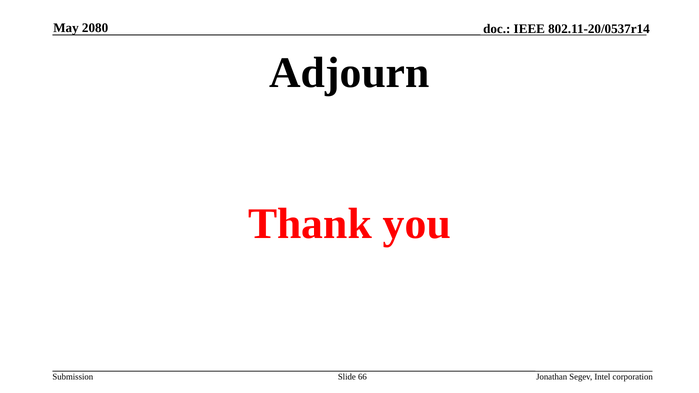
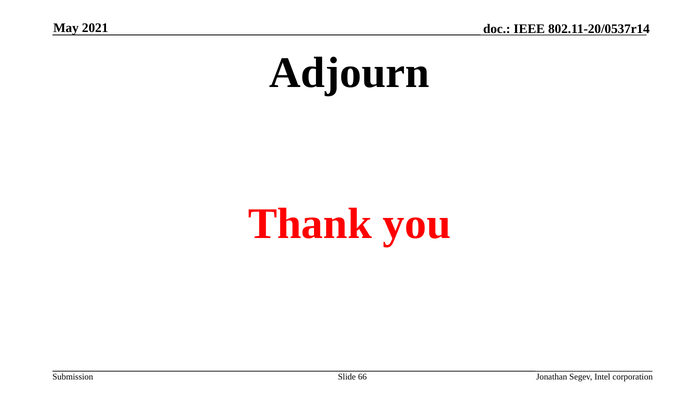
2080: 2080 -> 2021 (95, 28)
